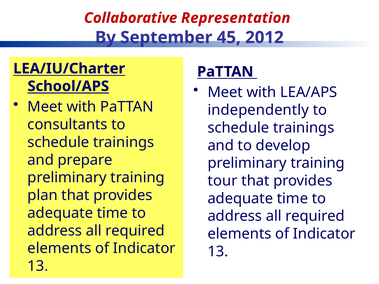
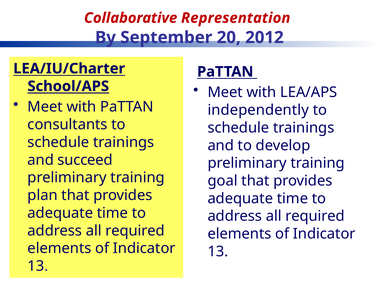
45: 45 -> 20 (229, 38)
prepare: prepare -> succeed (85, 160)
tour: tour -> goal (223, 181)
